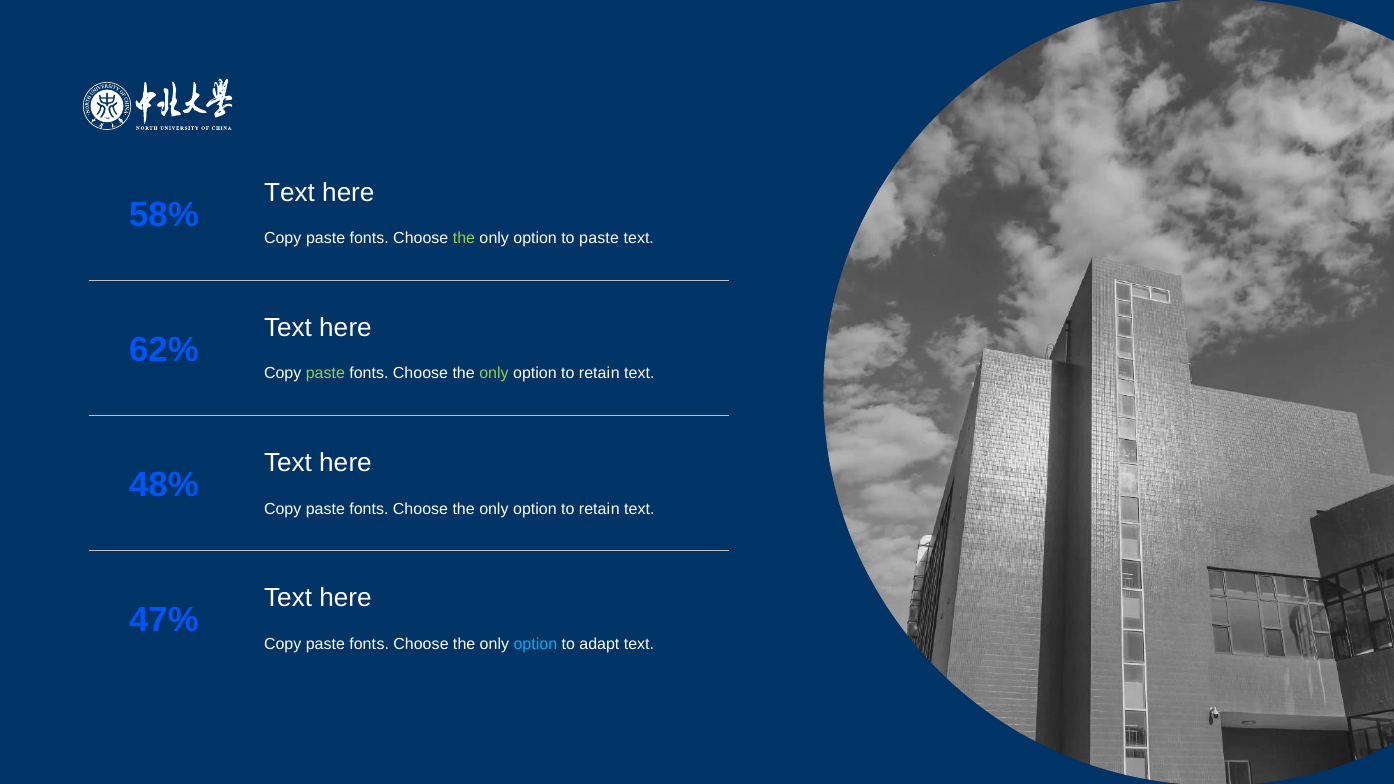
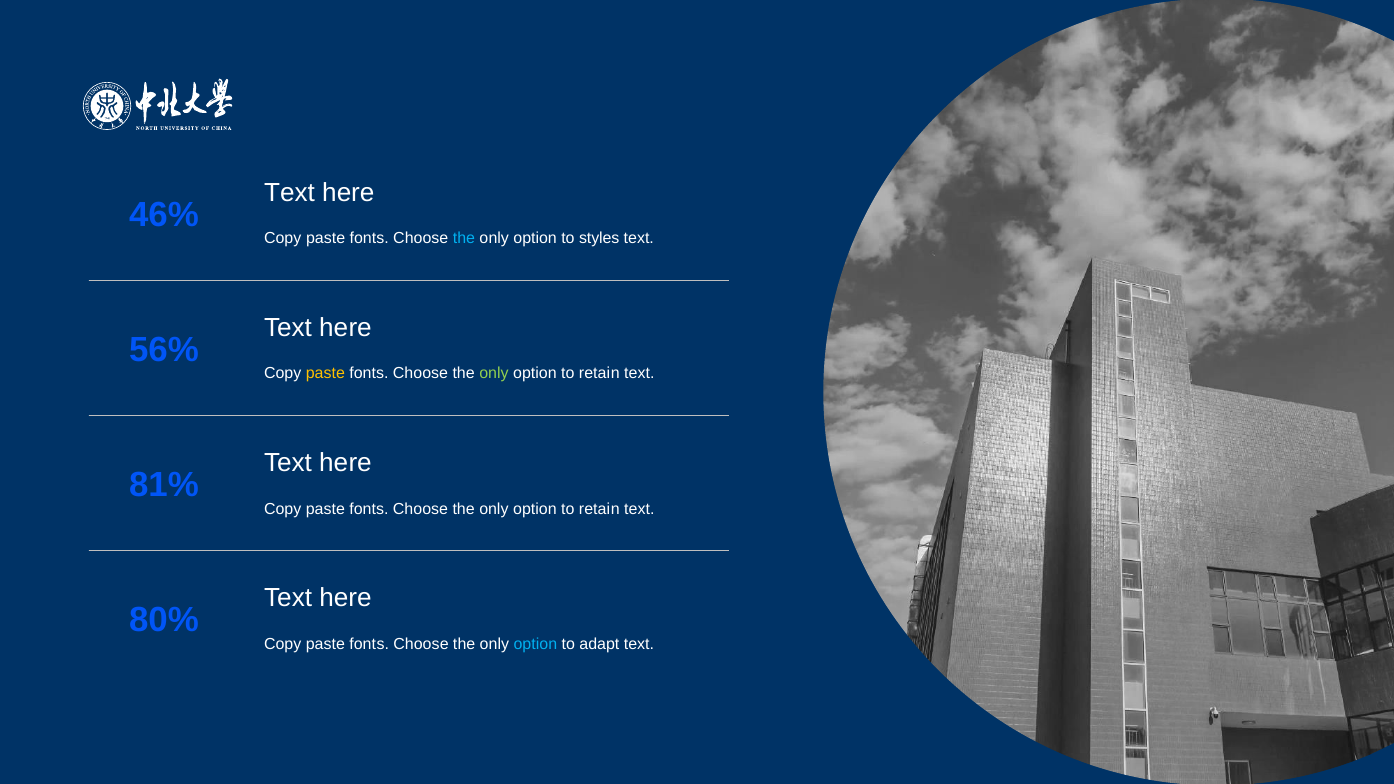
58%: 58% -> 46% (164, 215)
the colour: light green -> light blue (464, 239)
to paste: paste -> styles (599, 239)
62%: 62% -> 56% (164, 350)
paste colour: light green -> yellow (325, 374)
48%: 48% -> 81% (164, 485)
47%: 47% -> 80% (164, 620)
